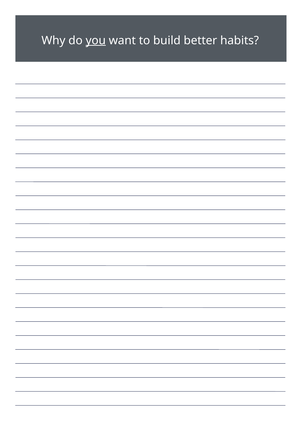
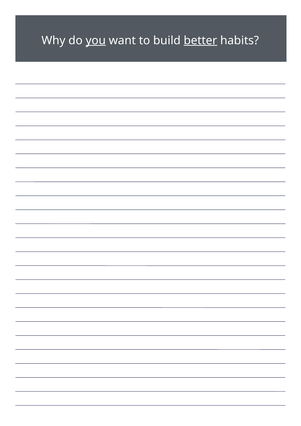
better underline: none -> present (200, 40)
